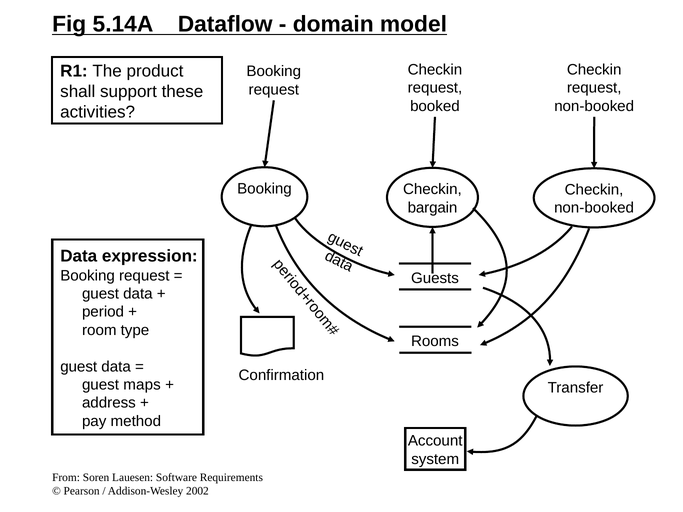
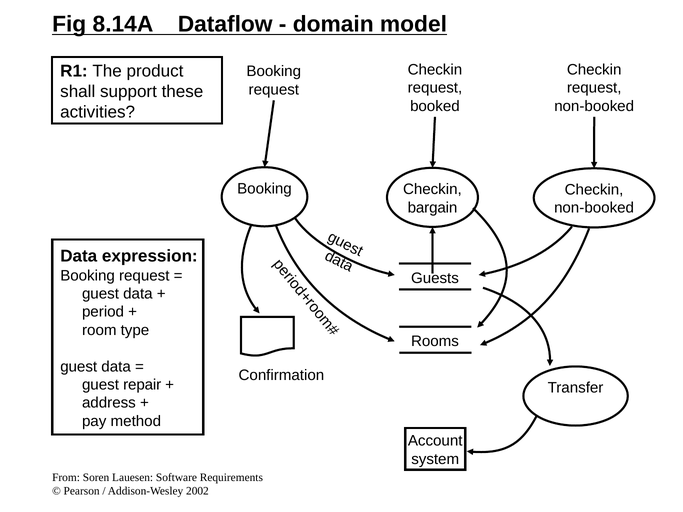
5.14A: 5.14A -> 8.14A (123, 24)
maps: maps -> repair (142, 385)
